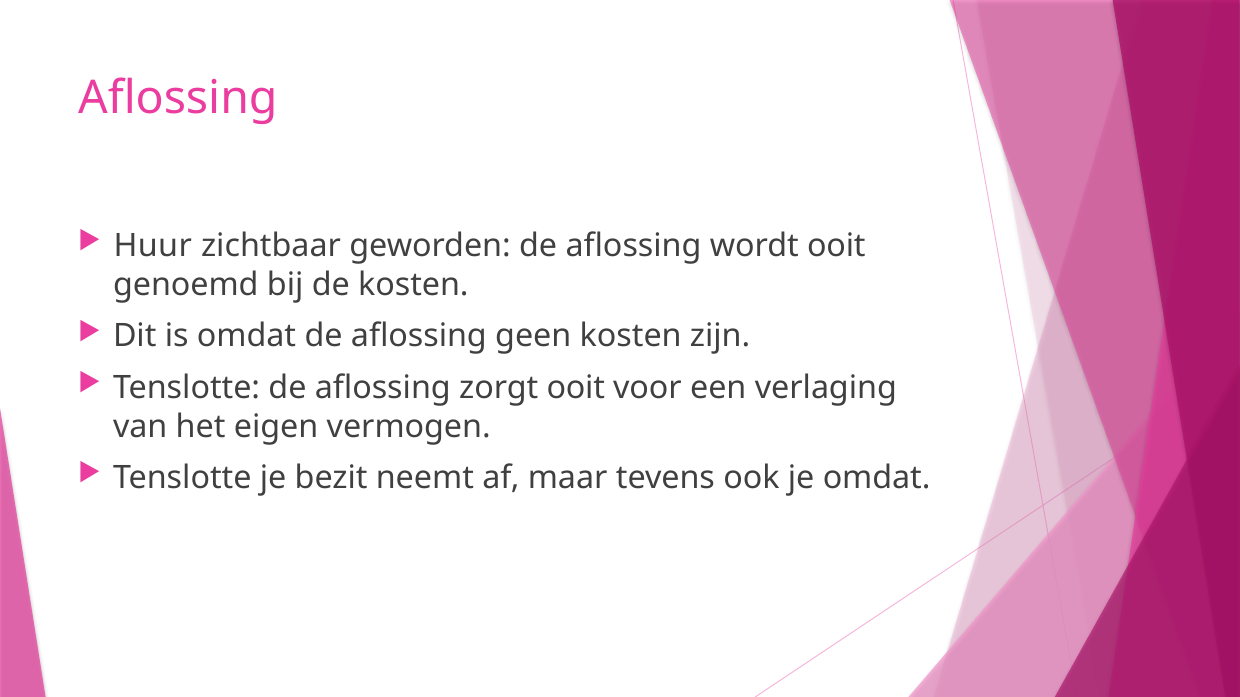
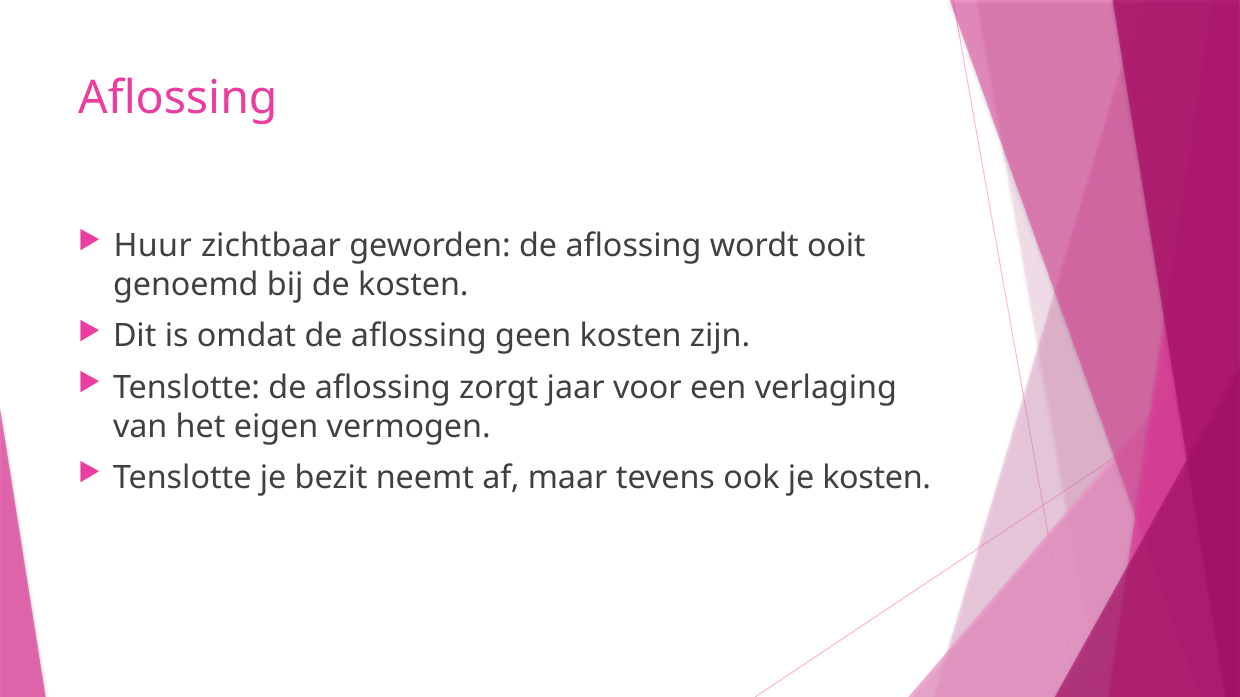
zorgt ooit: ooit -> jaar (576, 388)
je omdat: omdat -> kosten (877, 478)
